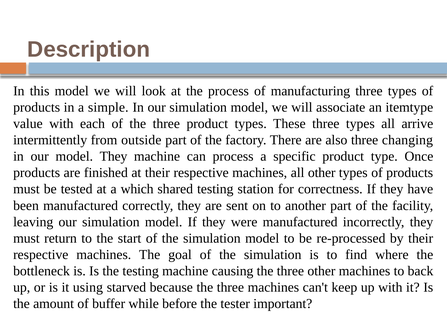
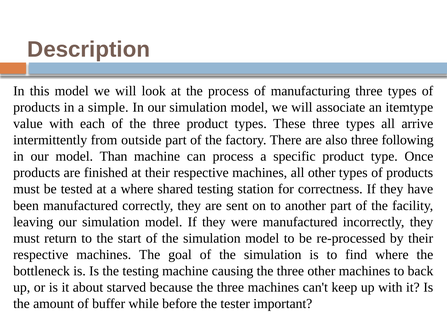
changing: changing -> following (408, 140)
model They: They -> Than (114, 157)
a which: which -> where (137, 189)
using: using -> about (88, 288)
